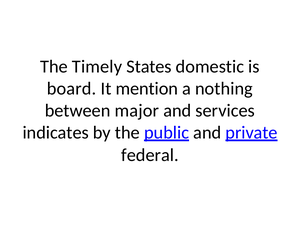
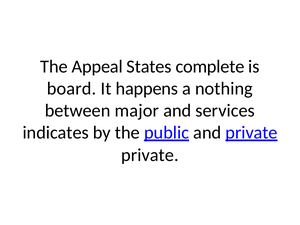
Timely: Timely -> Appeal (97, 67)
domestic: domestic -> complete (210, 67)
mention: mention -> happens (147, 89)
federal: federal -> private (150, 155)
